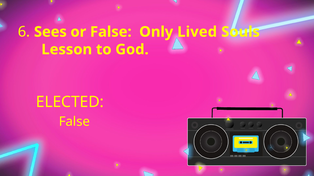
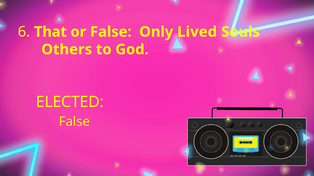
Sees: Sees -> That (50, 32)
Lesson: Lesson -> Others (67, 50)
